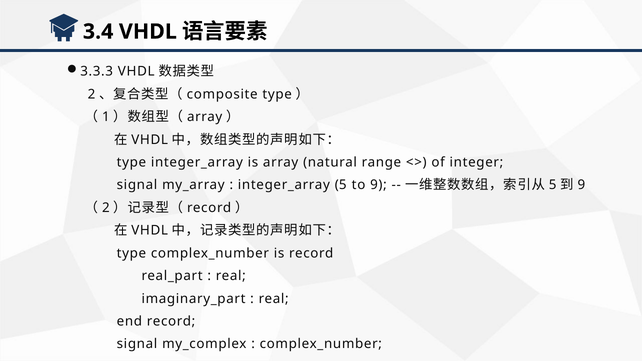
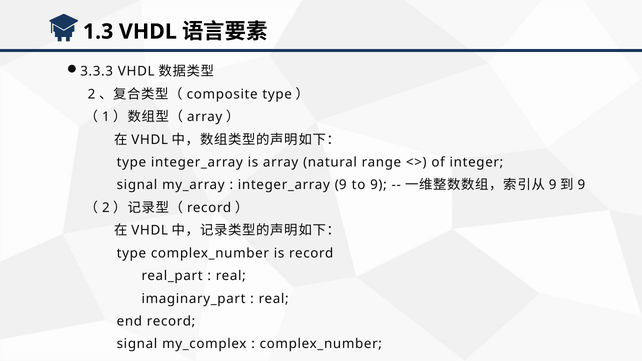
3.4: 3.4 -> 1.3 (98, 32)
integer_array 5: 5 -> 9 (341, 185)
5: 5 -> 9 (553, 185)
